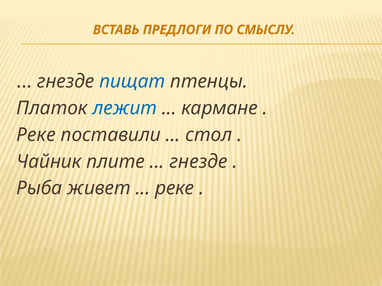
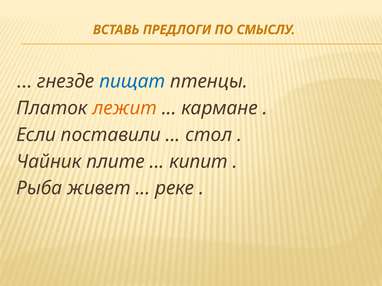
лежит colour: blue -> orange (125, 108)
Реке: Реке -> Если (36, 135)
гнезде: гнезде -> кипит (199, 162)
